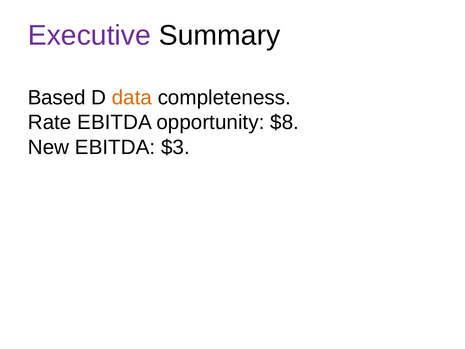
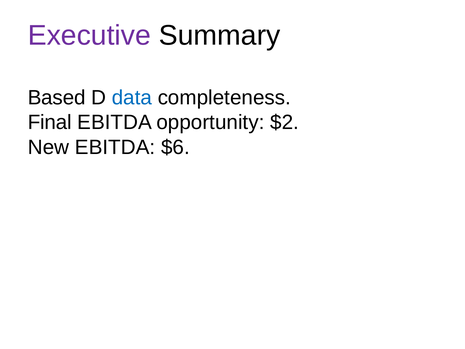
data colour: orange -> blue (132, 98)
Rate: Rate -> Final (50, 122)
$8: $8 -> $2 (285, 122)
$3: $3 -> $6 (175, 147)
